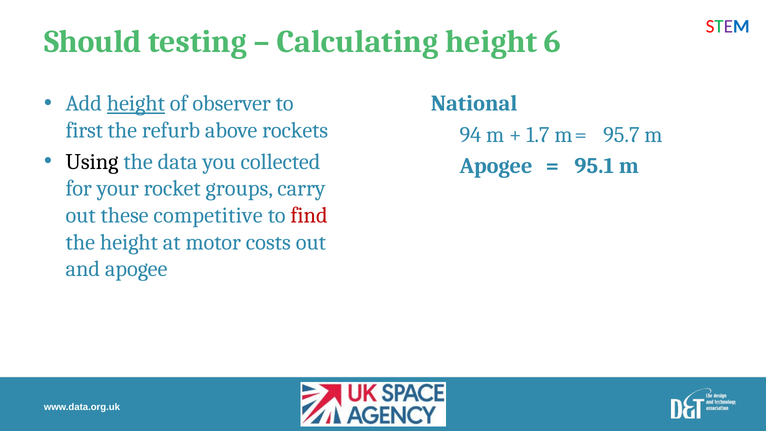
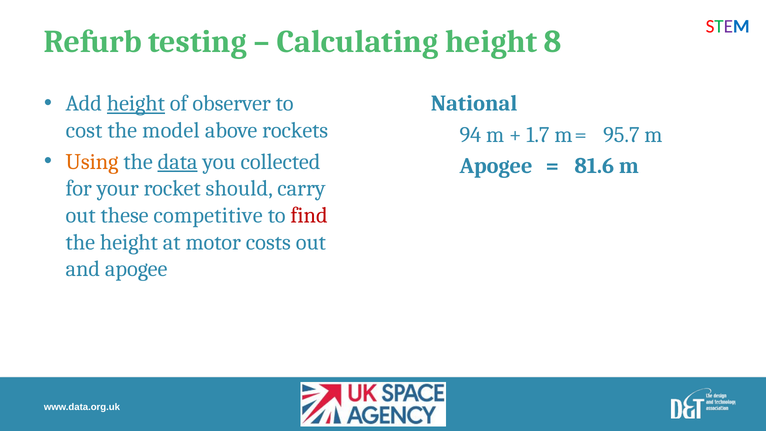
Should: Should -> Refurb (93, 41)
6: 6 -> 8 (552, 41)
first: first -> cost (84, 130)
refurb: refurb -> model (171, 130)
Using colour: black -> orange (92, 162)
data underline: none -> present (178, 162)
95.1: 95.1 -> 81.6 (594, 166)
groups: groups -> should (239, 188)
